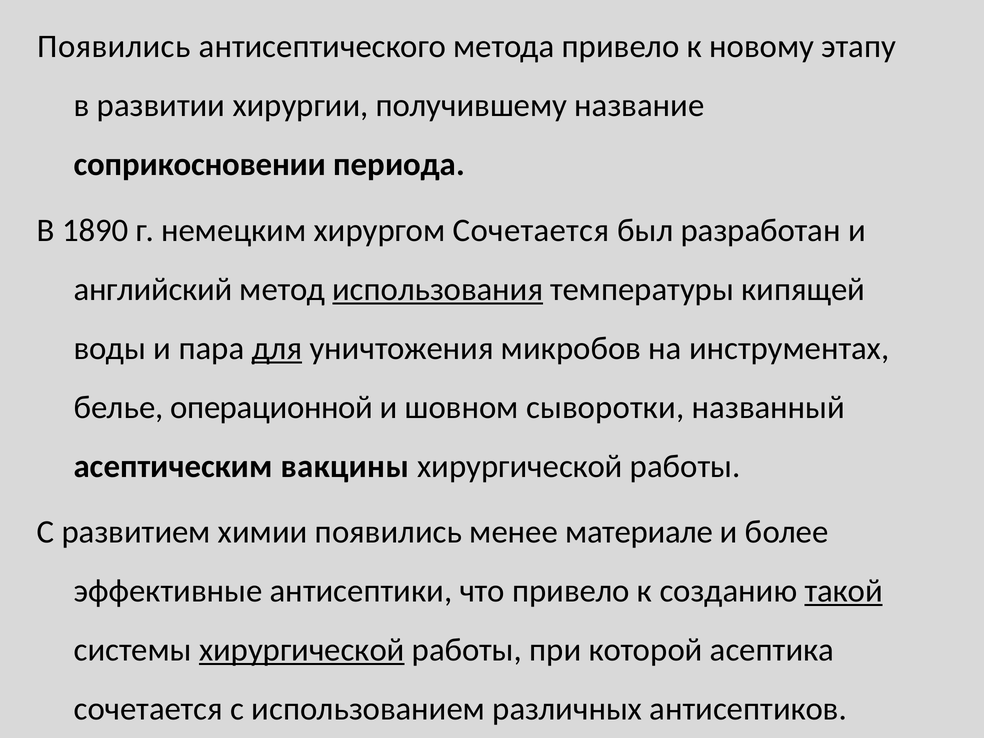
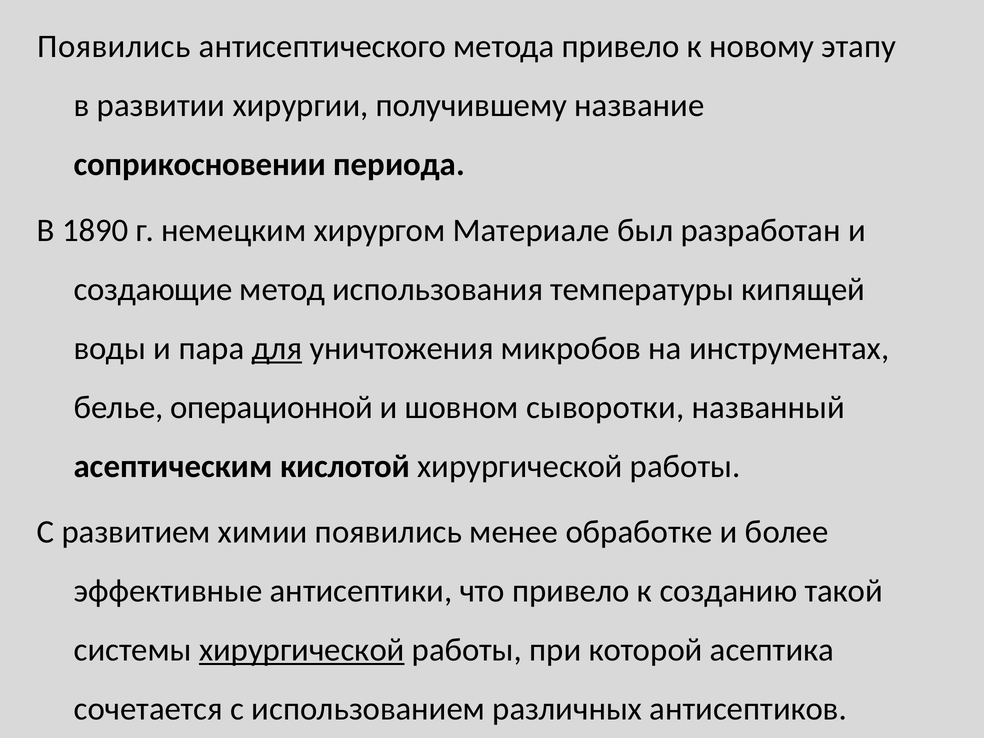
хирургом Сочетается: Сочетается -> Материале (531, 230)
английский: английский -> создающие (153, 289)
использования underline: present -> none (438, 289)
вакцины: вакцины -> кислотой (345, 466)
материале: материале -> обработке (639, 532)
такой underline: present -> none (844, 591)
